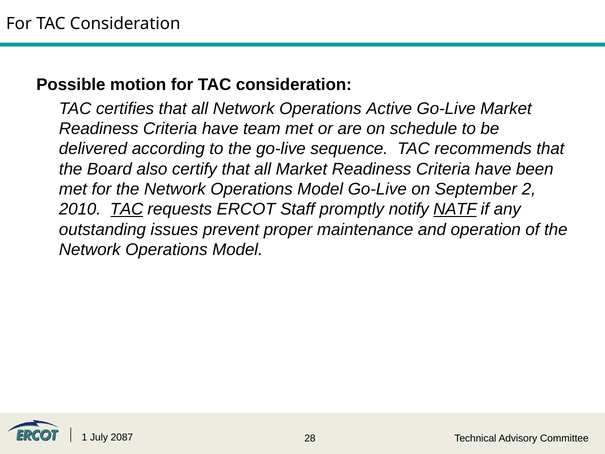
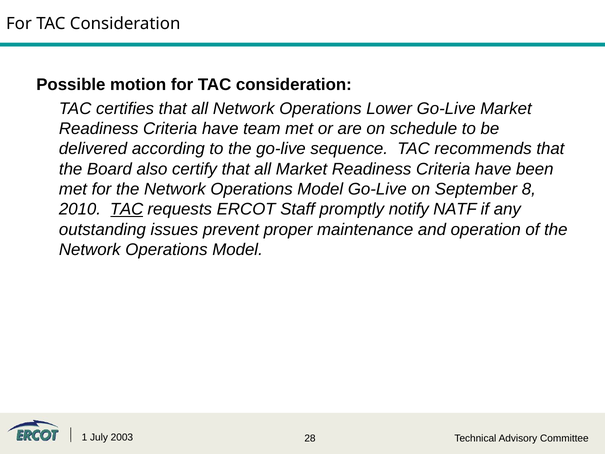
Active: Active -> Lower (389, 108)
2: 2 -> 8 (529, 189)
NATF underline: present -> none (455, 209)
2087: 2087 -> 2003 (122, 437)
